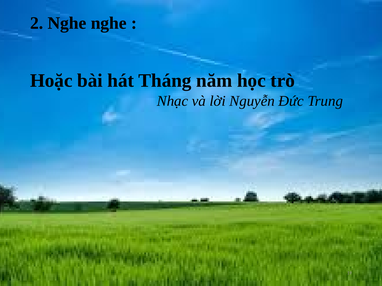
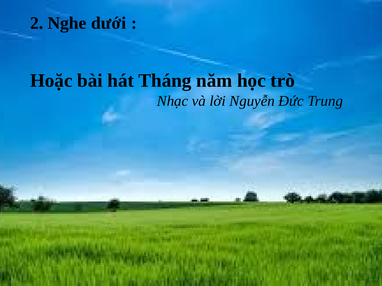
Nghe nghe: nghe -> dưới (109, 23)
